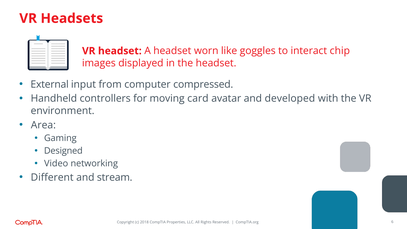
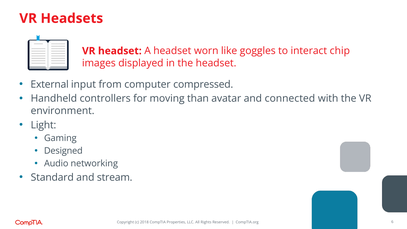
card: card -> than (198, 99)
developed: developed -> connected (290, 99)
Area: Area -> Light (43, 125)
Video: Video -> Audio (56, 164)
Different: Different -> Standard (52, 177)
